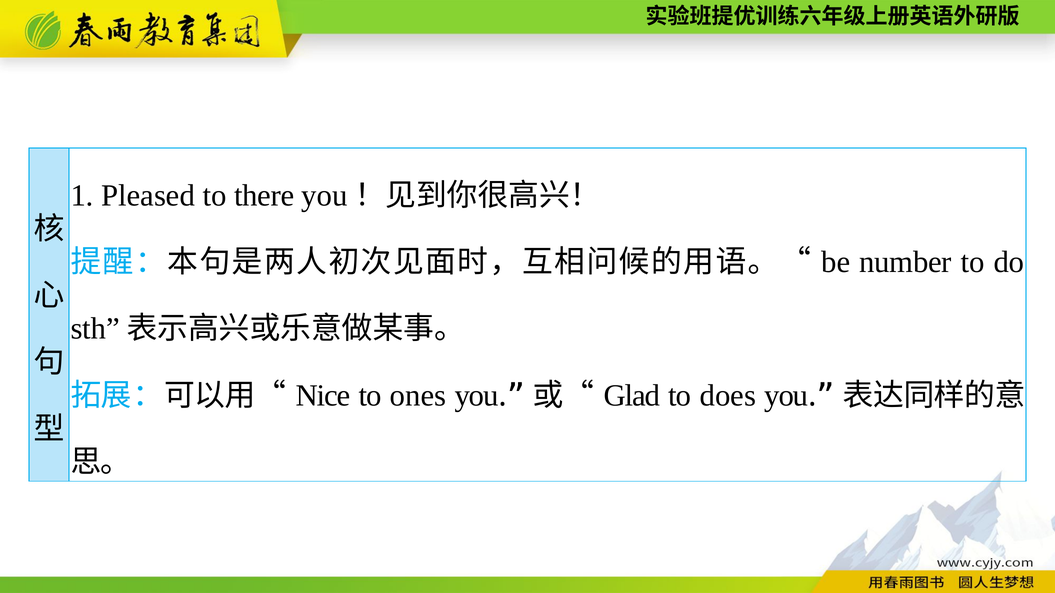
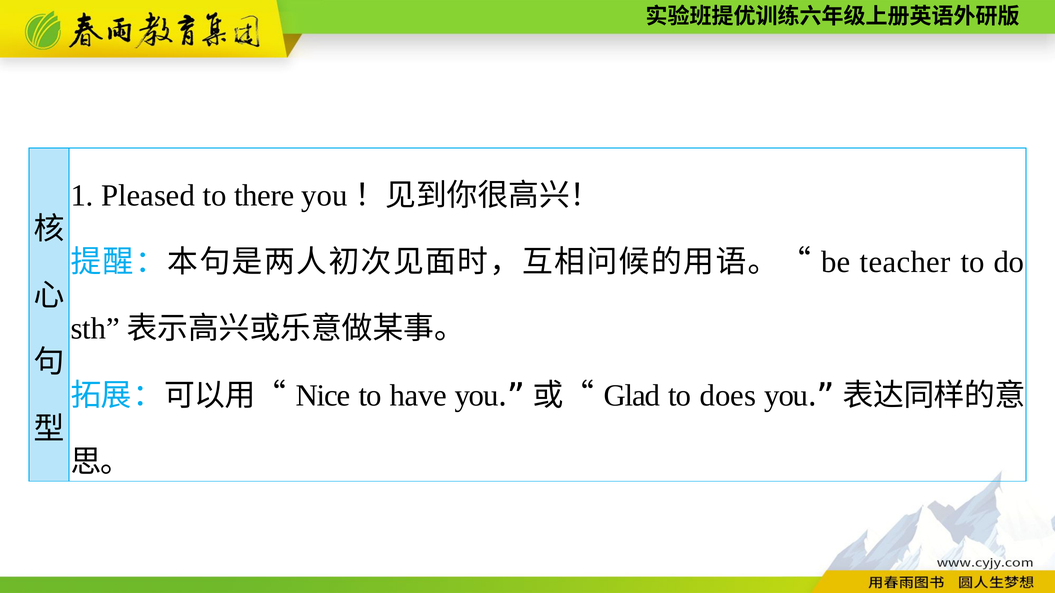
number: number -> teacher (905, 262)
ones: ones -> have (418, 396)
